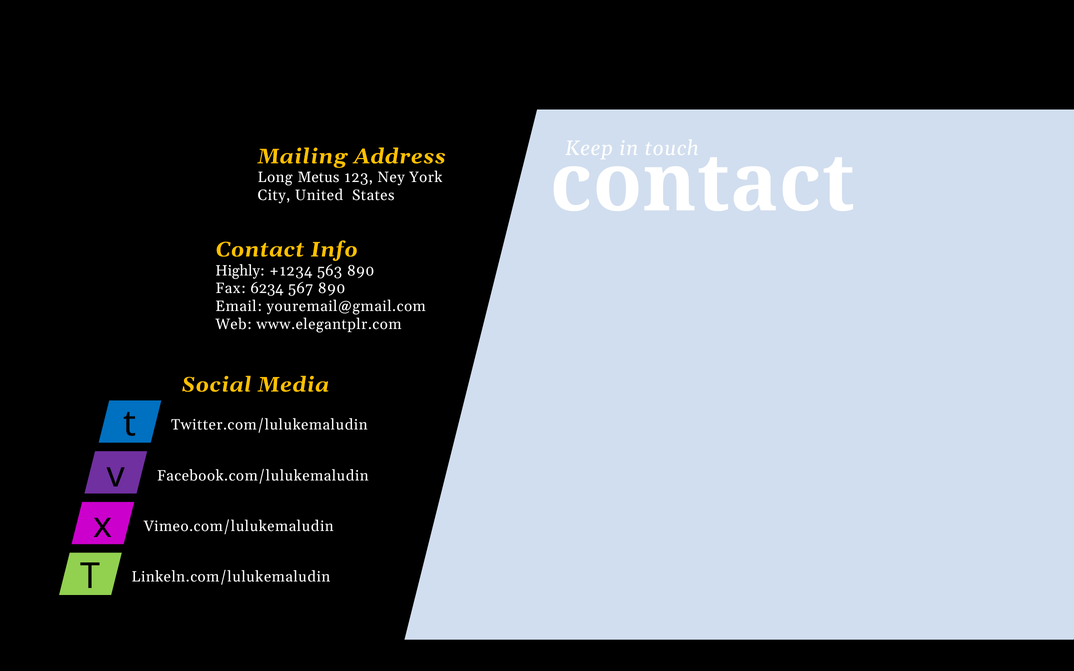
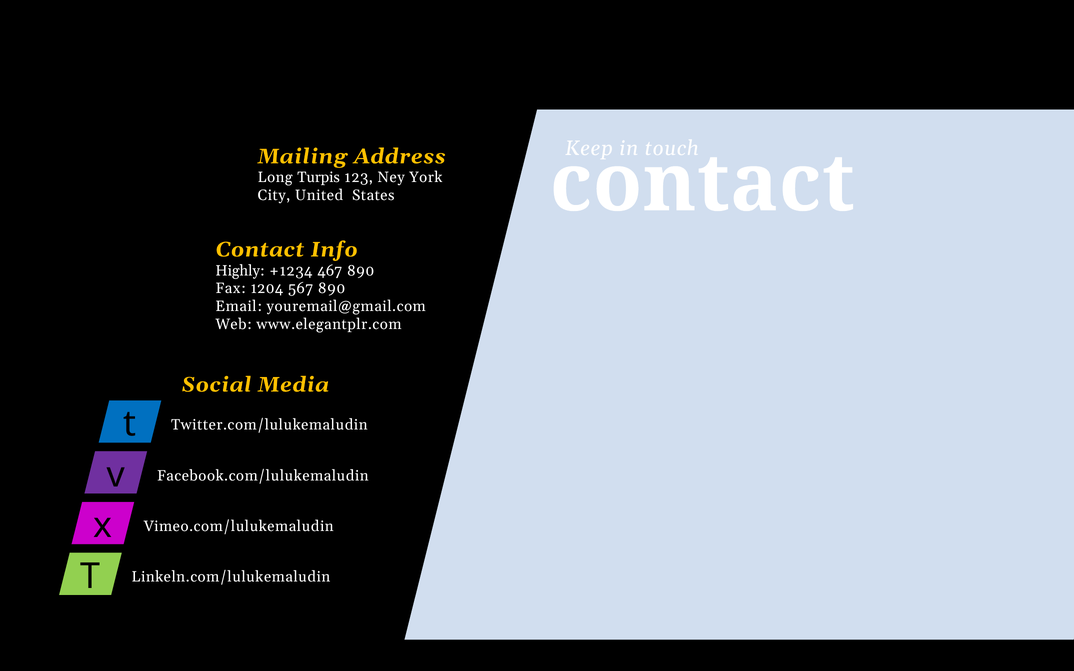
Metus: Metus -> Turpis (319, 178)
563: 563 -> 467 (330, 271)
6234: 6234 -> 1204 (267, 289)
